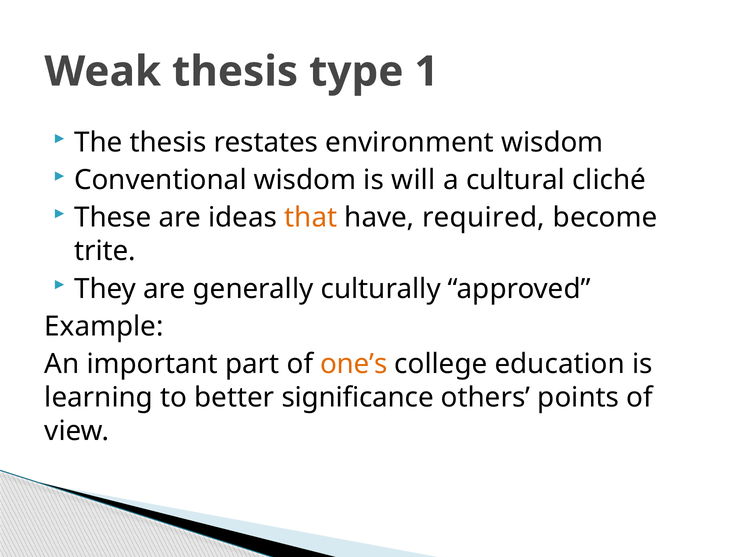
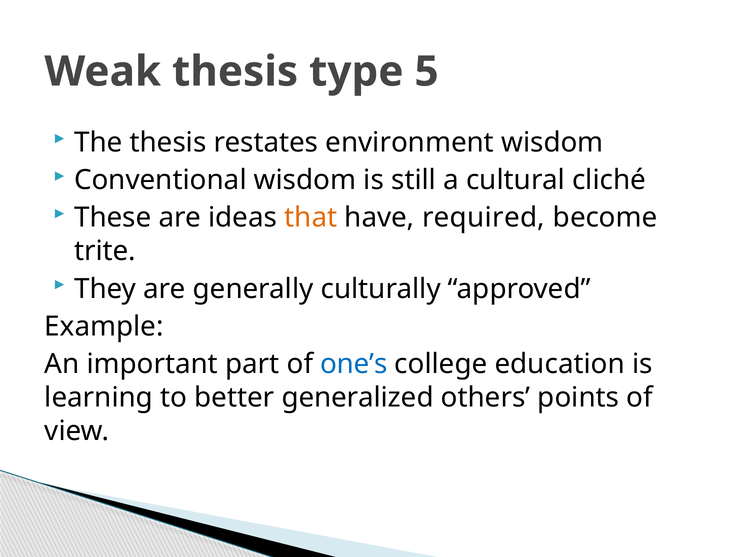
1: 1 -> 5 (427, 72)
will: will -> still (414, 180)
one’s colour: orange -> blue (354, 364)
significance: significance -> generalized (358, 397)
